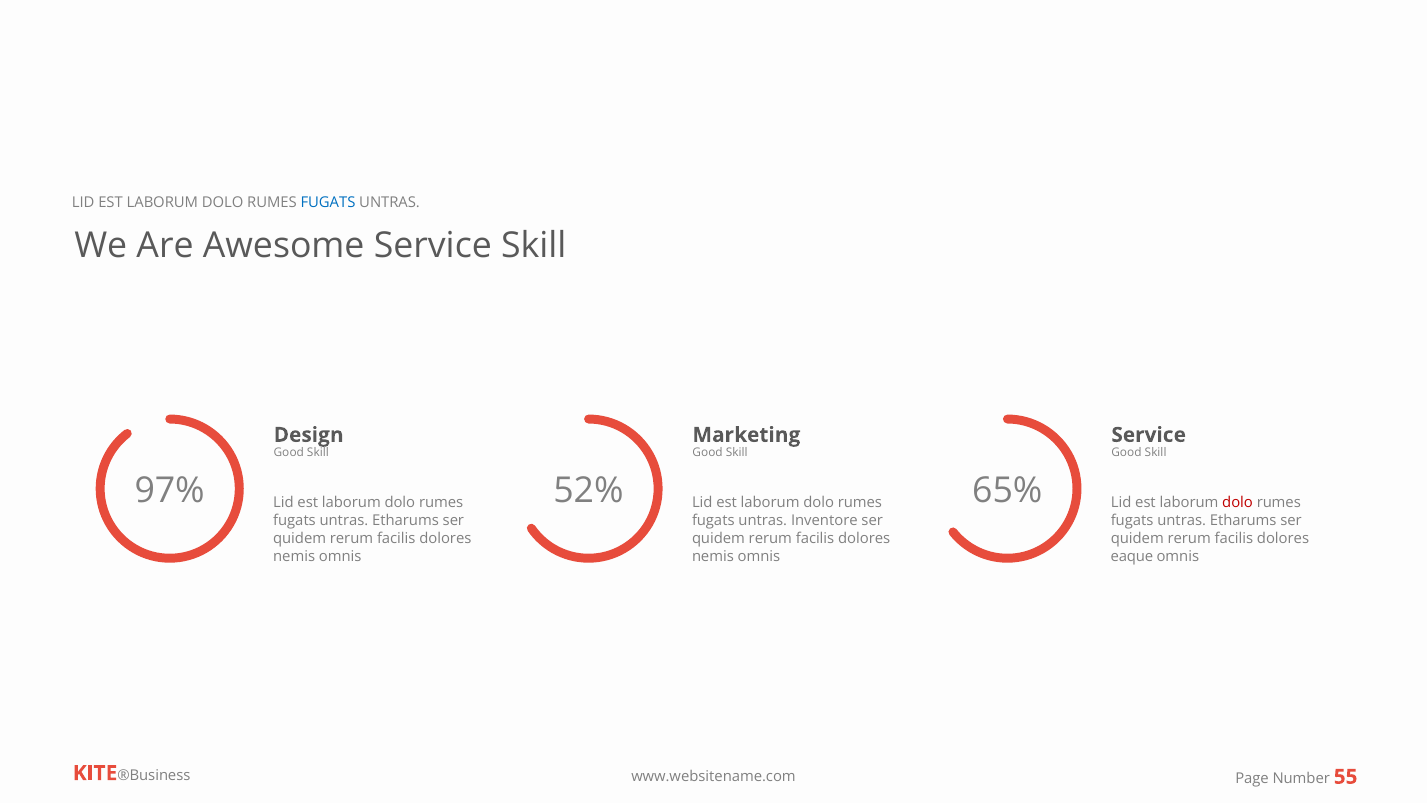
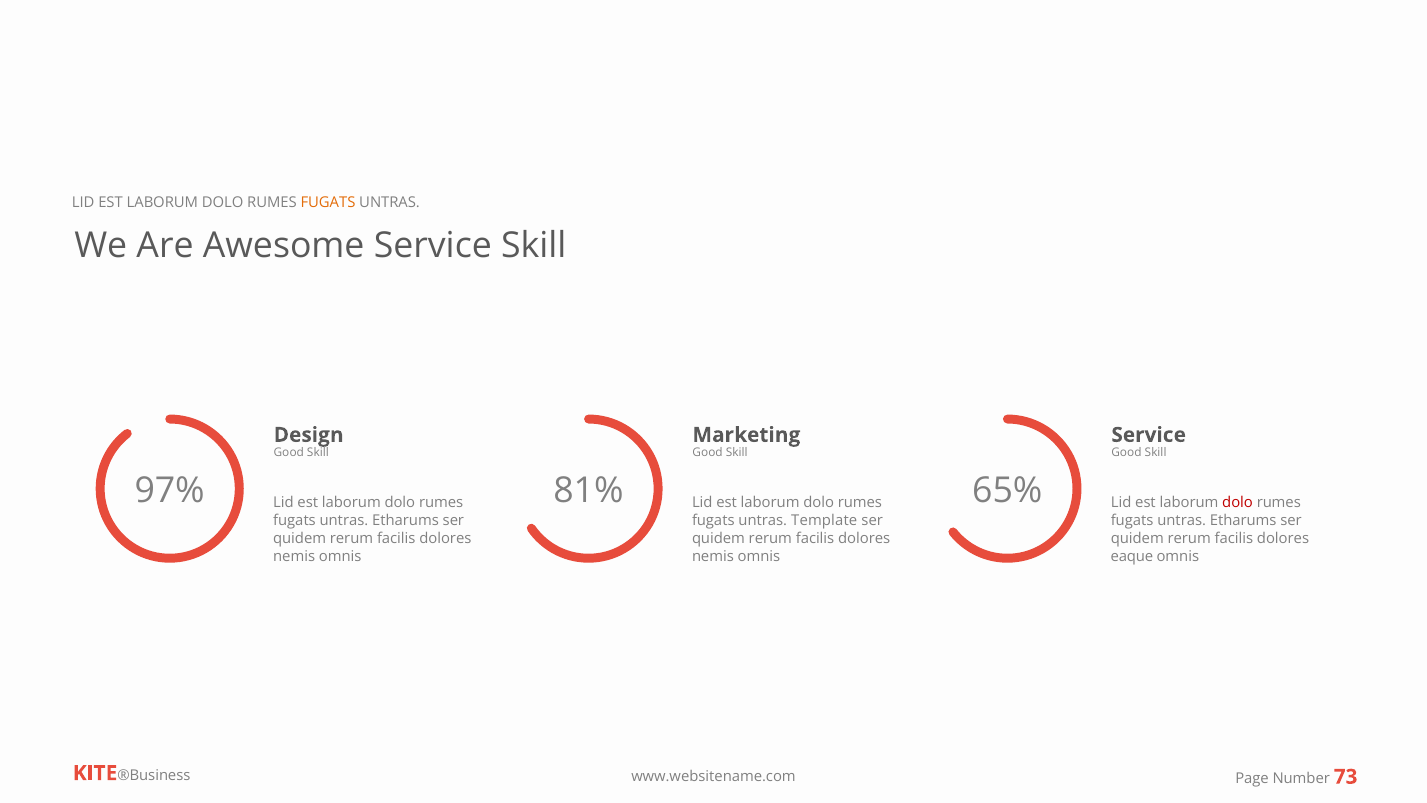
FUGATS colour: blue -> orange (328, 202)
52%: 52% -> 81% (588, 491)
Inventore: Inventore -> Template (824, 521)
55: 55 -> 73 (1346, 777)
